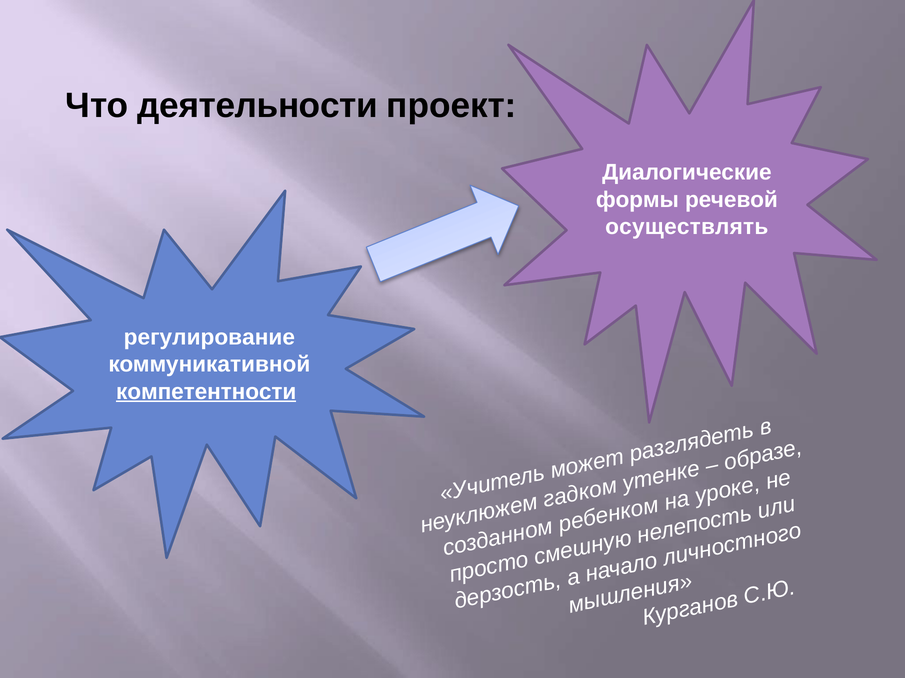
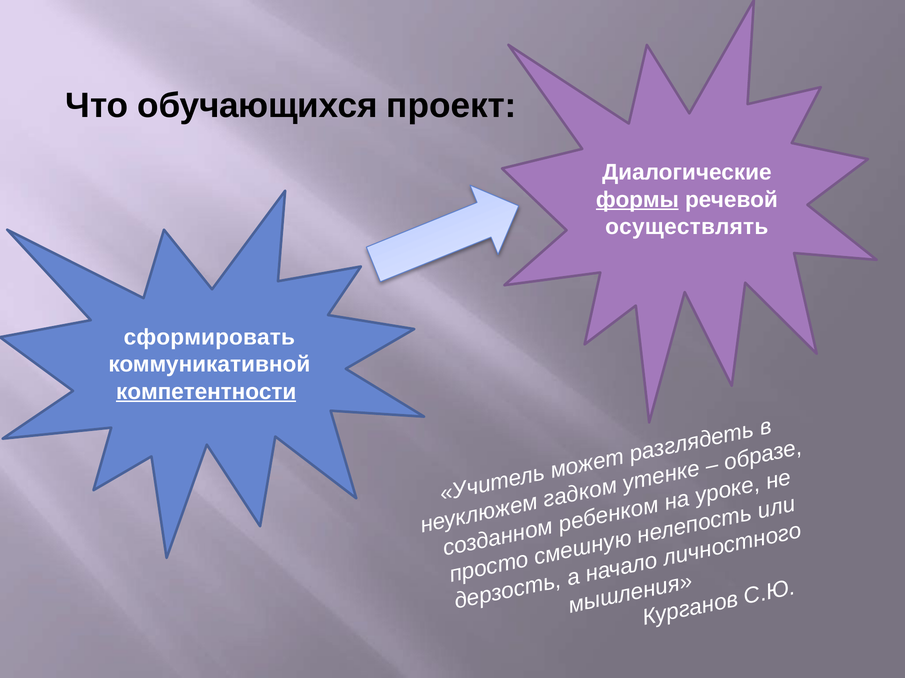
деятельности: деятельности -> обучающихся (258, 106)
формы underline: none -> present (637, 200)
регулирование: регулирование -> сформировать (209, 338)
